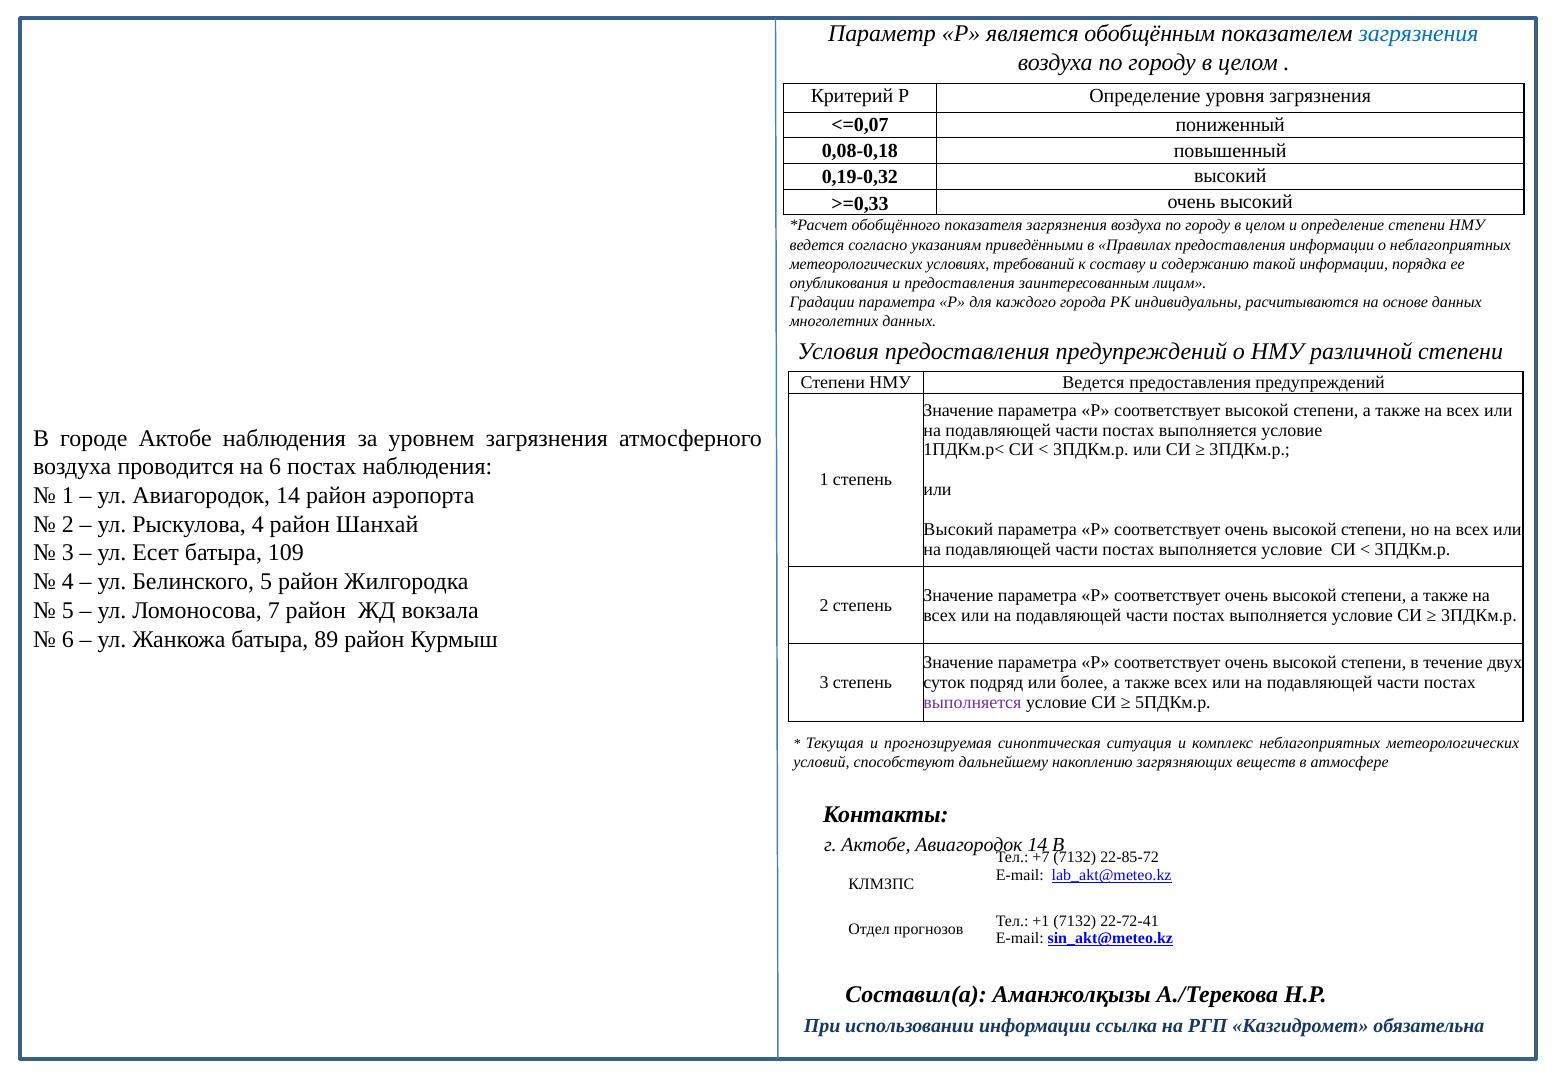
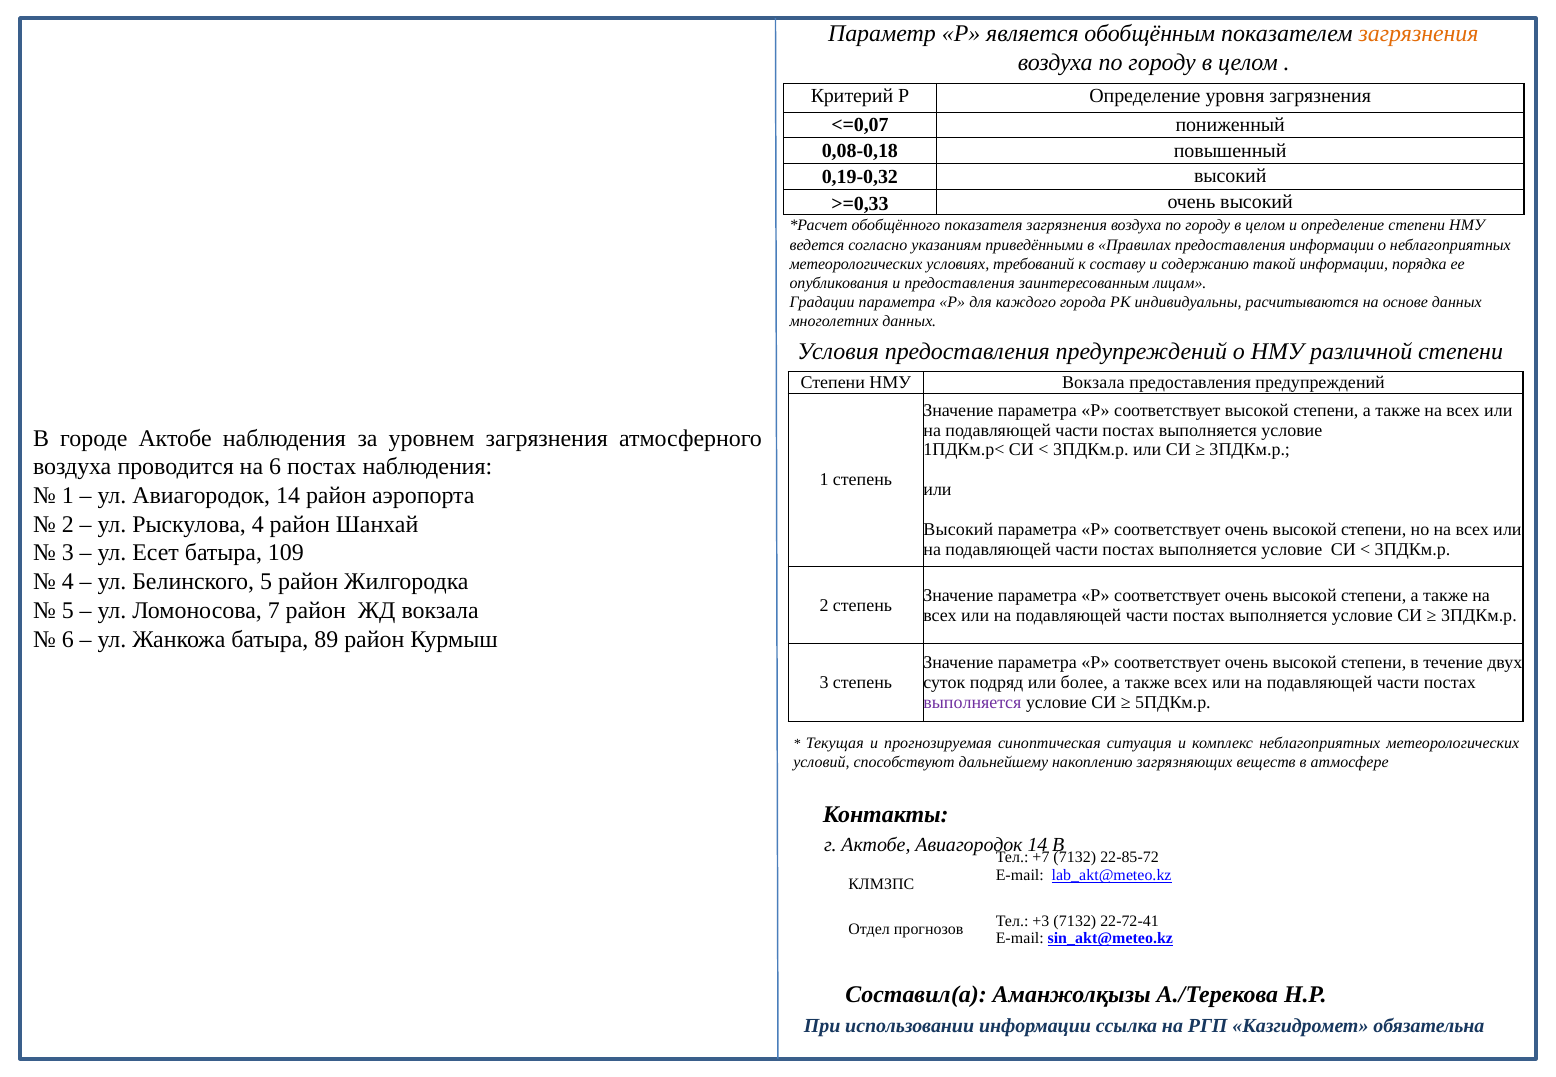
загрязнения colour: blue -> orange (1419, 34)
Ведется: Ведется -> Вокзала (1093, 383)
+1: +1 -> +3 (1041, 921)
